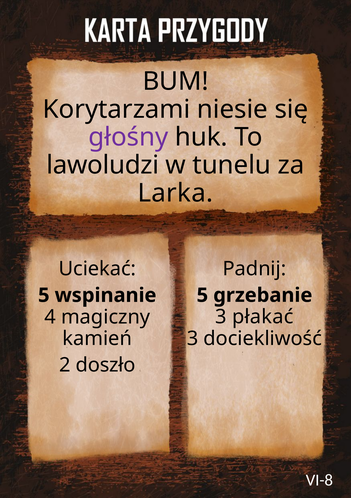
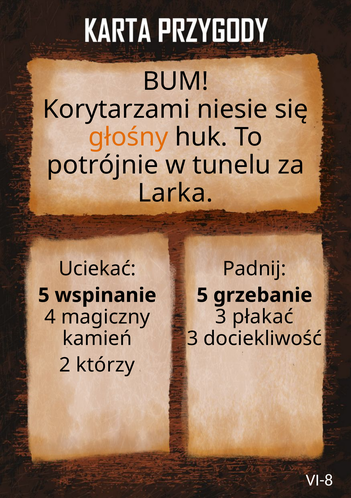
głośny colour: purple -> orange (128, 137)
lawoludzi: lawoludzi -> potrójnie (103, 165)
doszło: doszło -> którzy (105, 365)
